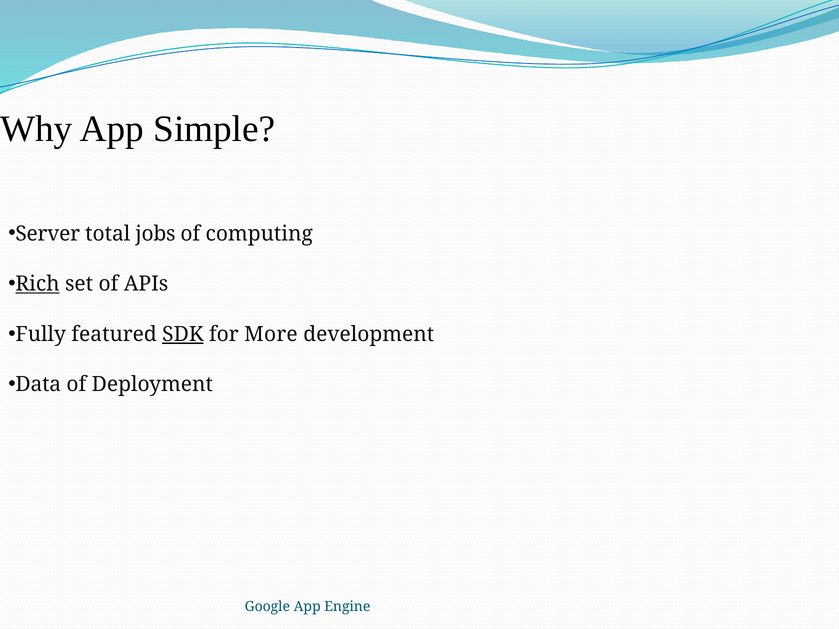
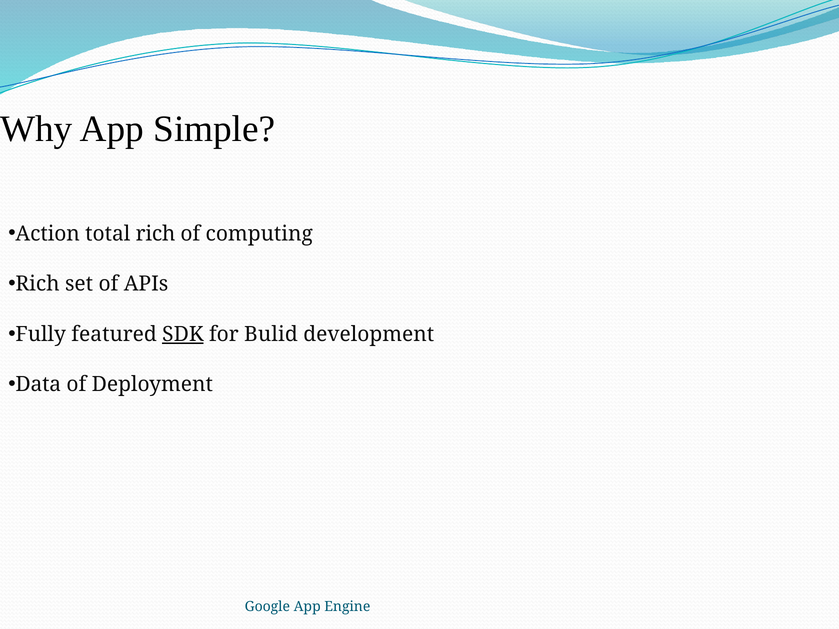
Server: Server -> Action (48, 234)
total jobs: jobs -> rich (156, 234)
Rich underline: present -> none (38, 284)
More: More -> Bulid (271, 334)
